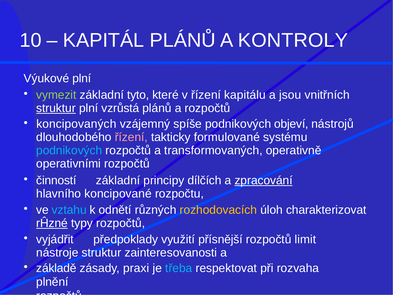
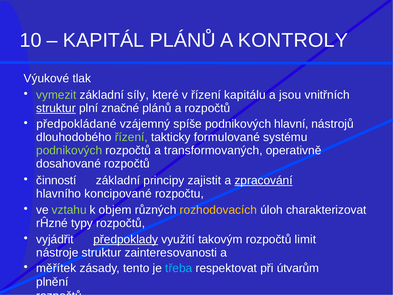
Výukové plní: plní -> tlak (82, 78)
tyto: tyto -> síly (138, 95)
vzrůstá: vzrůstá -> značné (120, 108)
koncipovaných: koncipovaných -> předpokládané (76, 124)
objeví: objeví -> hlavní (291, 124)
řízení colour: pink -> light green (131, 137)
podnikových colour: light blue -> light green (69, 150)
operativními: operativními -> dosahované (69, 164)
dílčích: dílčích -> zajistit (204, 180)
vztahu colour: light blue -> light green (69, 210)
odnětí: odnětí -> objem (115, 210)
rĤzné underline: present -> none (52, 223)
předpoklady underline: none -> present (126, 239)
přísnější: přísnější -> takovým (220, 239)
základě: základě -> měřítek (56, 268)
praxi: praxi -> tento (136, 268)
rozvaha: rozvaha -> útvarům (298, 268)
